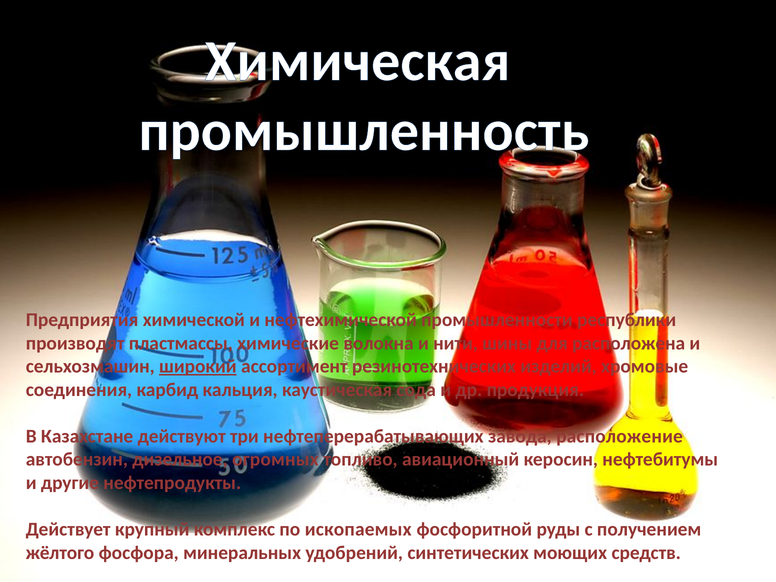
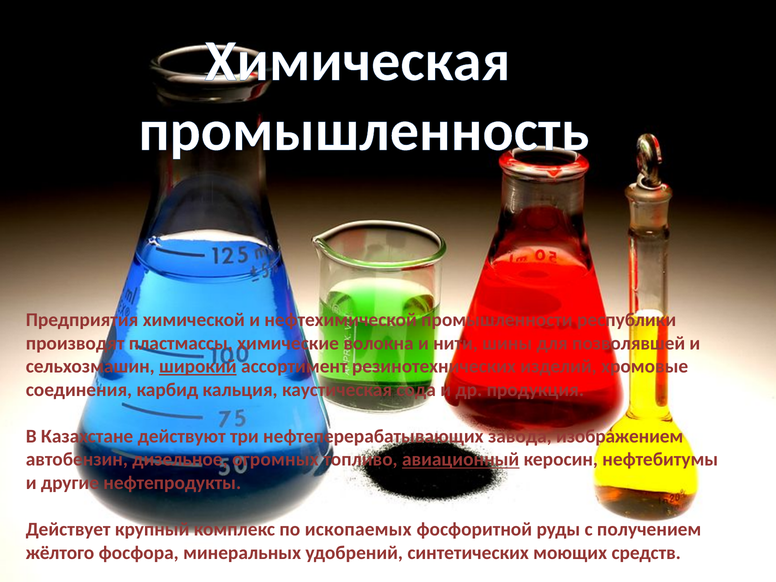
расположена: расположена -> позволявшей (629, 343)
расположение: расположение -> изображением (620, 436)
авиационный underline: none -> present (461, 460)
